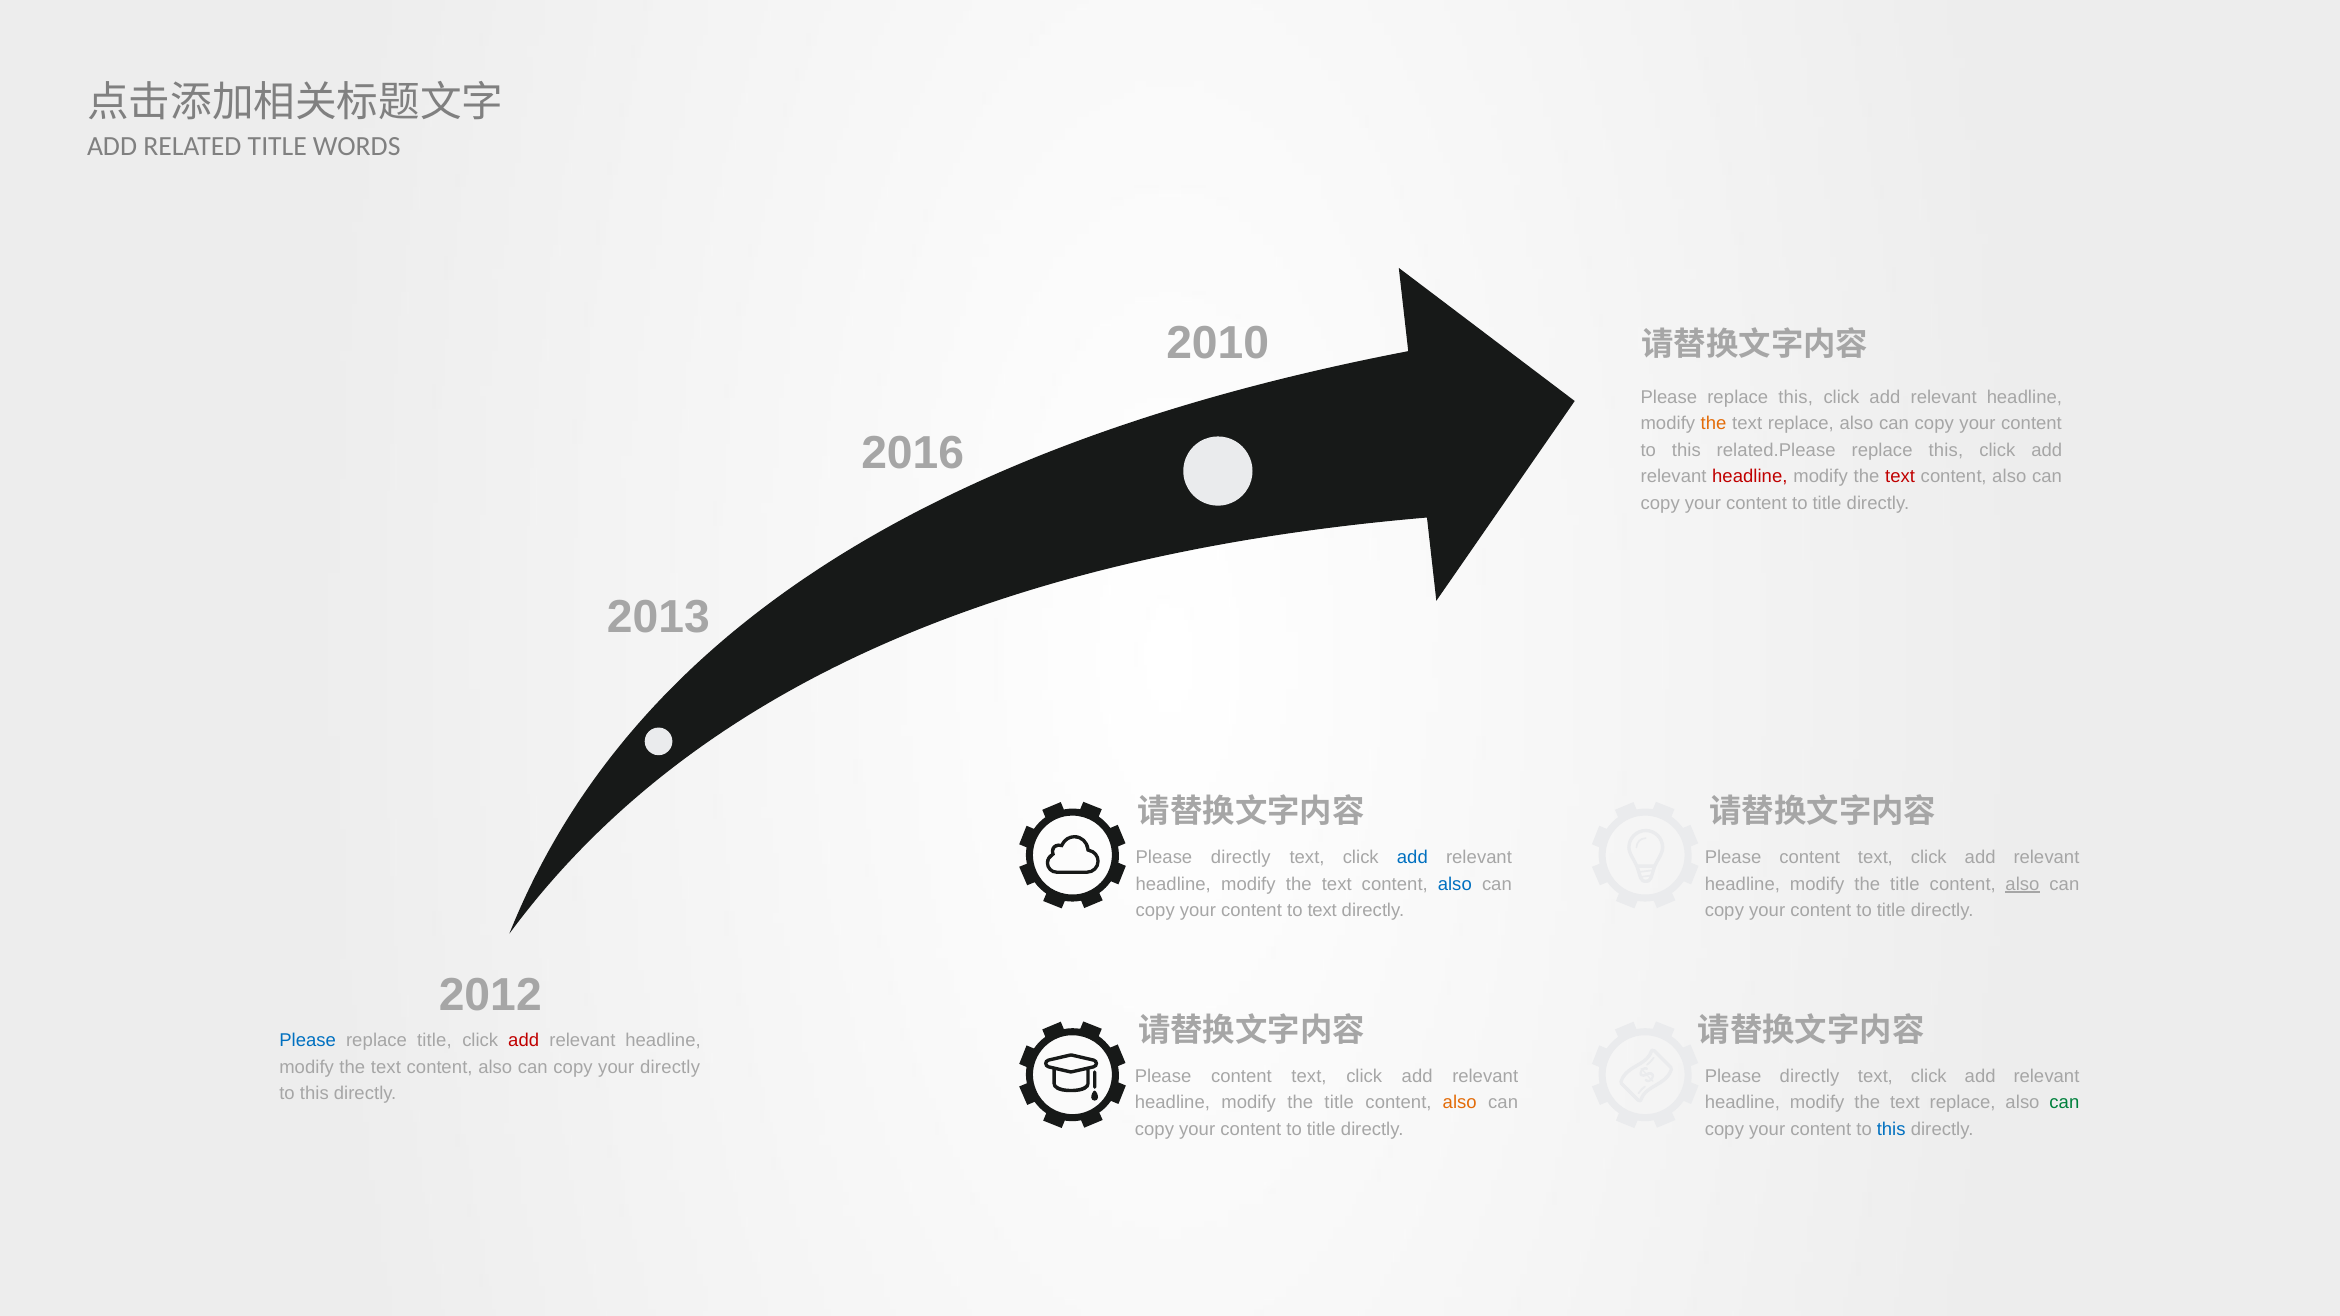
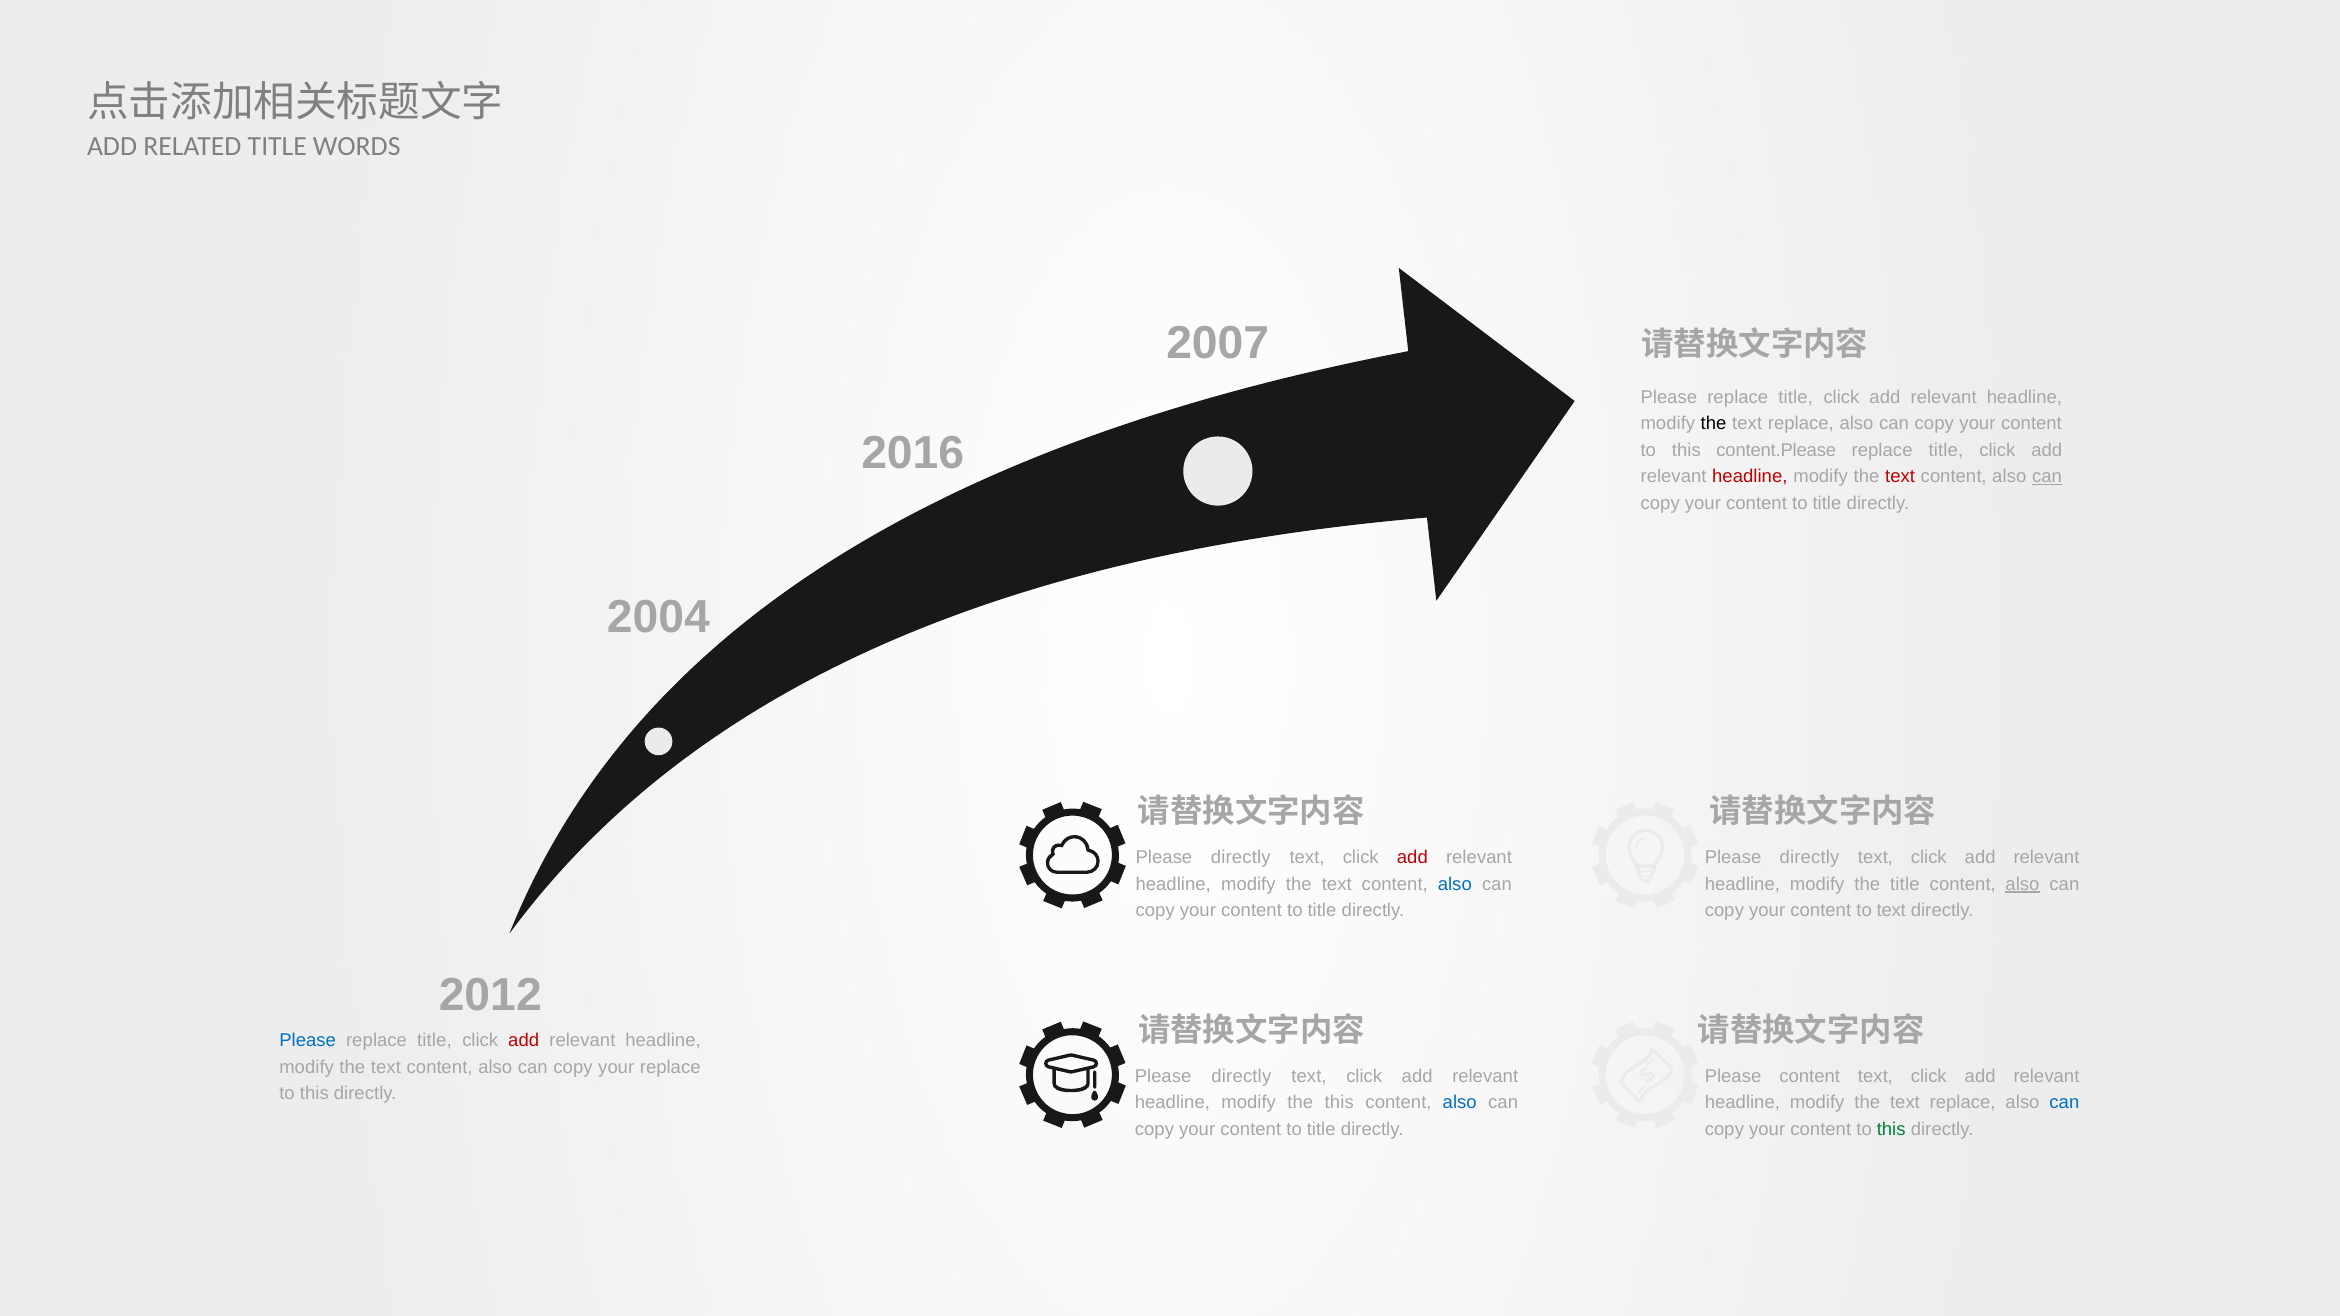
2010: 2010 -> 2007 (1218, 343)
this: this -> title (1796, 397)
the colour: orange -> black (1714, 424)
related.Please: related.Please -> content.Please (1776, 450)
this: this -> title (1946, 450)
can underline: none -> present (2047, 477)
2013: 2013 -> 2004 (658, 618)
add colour: blue -> red (1412, 858)
content: content -> directly (1810, 858)
text: text -> title (1322, 911)
title: title -> text (1891, 911)
your directly: directly -> replace (670, 1067)
content: content -> directly (1241, 1076)
directly: directly -> content (1810, 1076)
title: title -> this (1339, 1103)
also colour: orange -> blue (1460, 1103)
can colour: green -> blue (2064, 1103)
this colour: blue -> green (1891, 1129)
